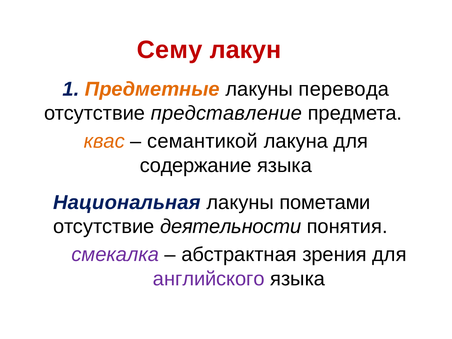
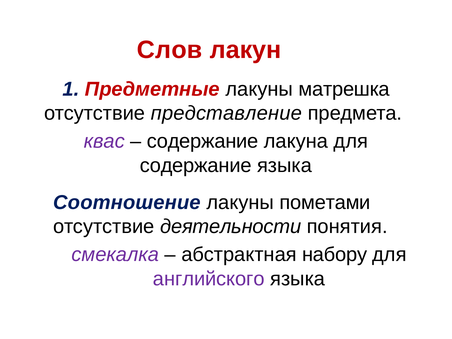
Сему: Сему -> Слов (170, 50)
Предметные colour: orange -> red (152, 89)
перевода: перевода -> матрешка (344, 89)
квас colour: orange -> purple (104, 141)
семантикой: семантикой -> содержание (203, 141)
Национальная: Национальная -> Соотношение (127, 202)
зрения: зрения -> набору (335, 255)
